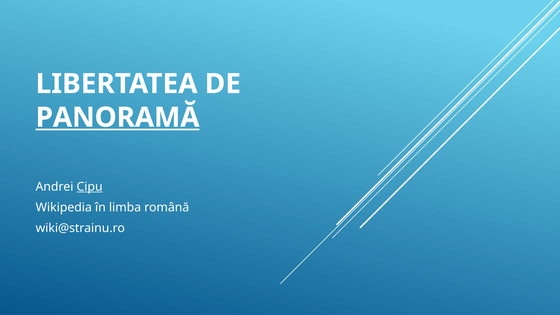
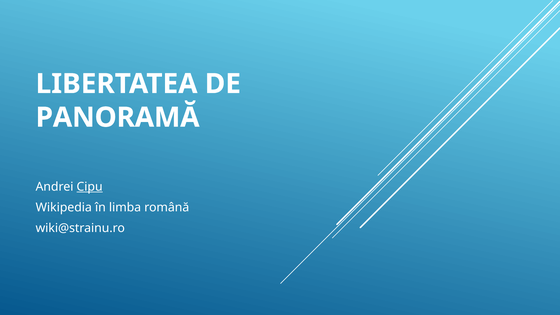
PANORAMĂ underline: present -> none (118, 117)
